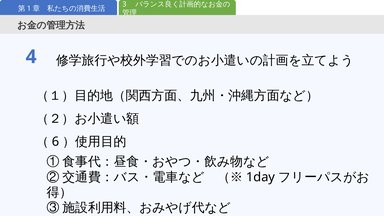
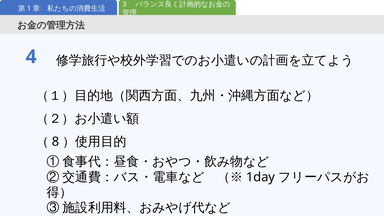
6: 6 -> 8 (56, 142)
